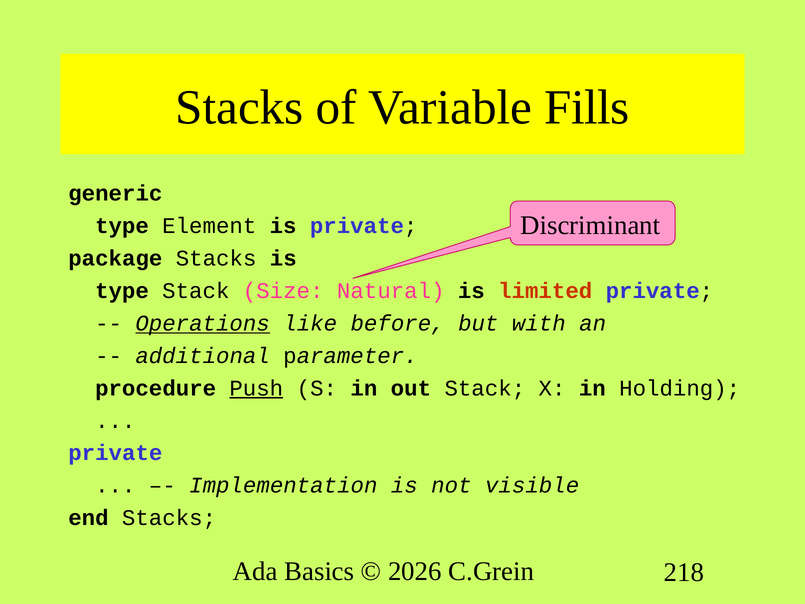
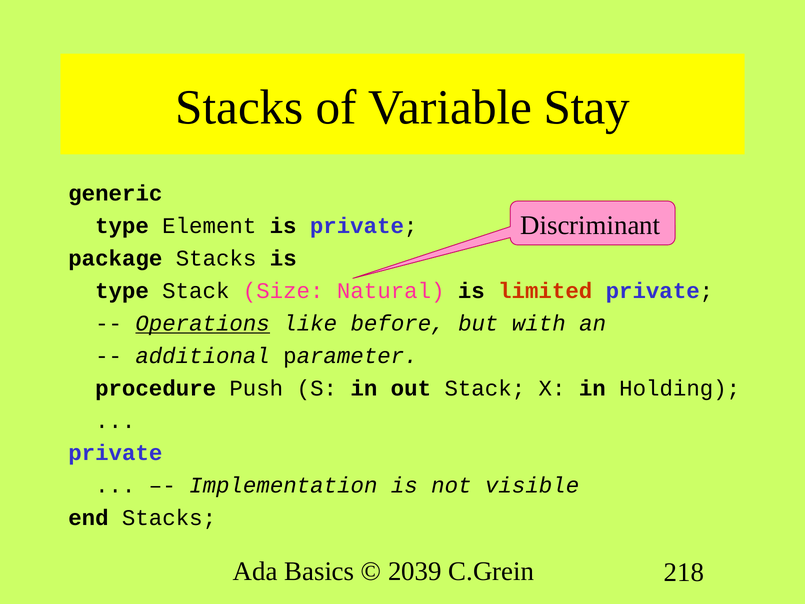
Fills: Fills -> Stay (587, 107)
Push underline: present -> none (256, 388)
2026: 2026 -> 2039 (415, 571)
